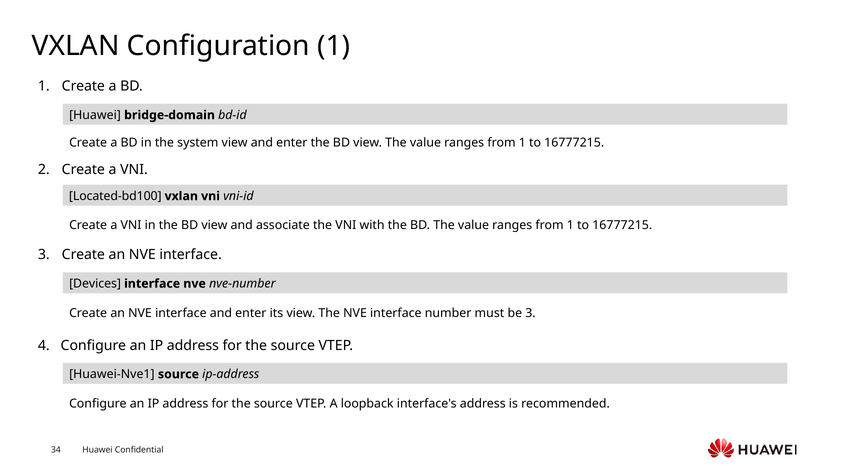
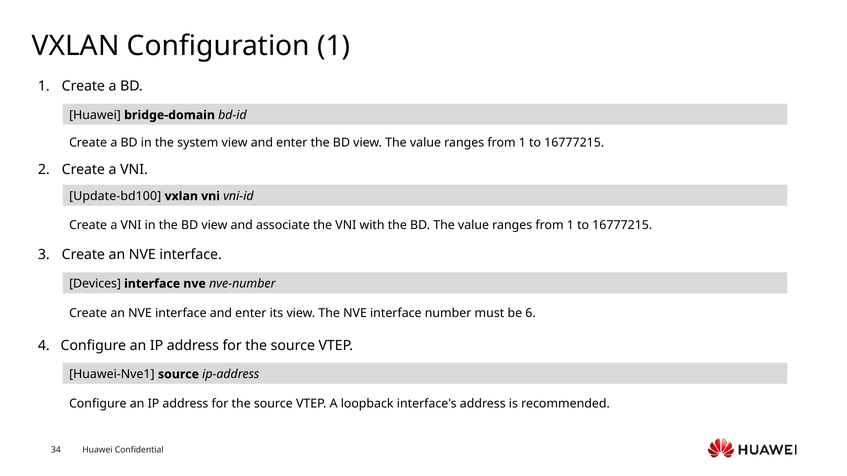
Located-bd100: Located-bd100 -> Update-bd100 (115, 196)
be 3: 3 -> 6 (530, 314)
